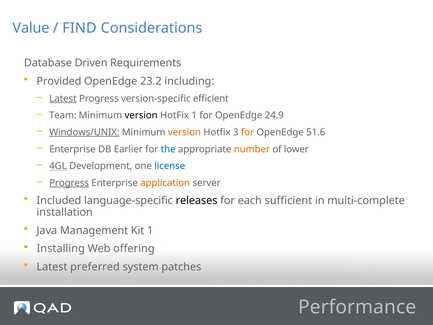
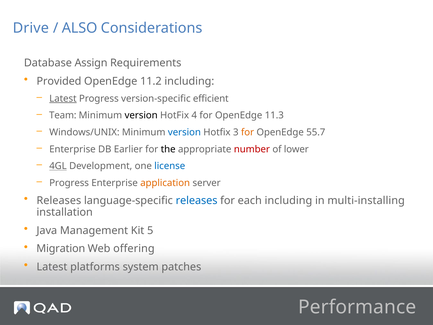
Value: Value -> Drive (31, 28)
FIND: FIND -> ALSO (80, 28)
Driven: Driven -> Assign (91, 63)
23.2: 23.2 -> 11.2 (151, 81)
HotFix 1: 1 -> 4 (194, 115)
24.9: 24.9 -> 11.3 (274, 115)
Windows/UNIX underline: present -> none (84, 132)
version colour: orange -> blue (184, 132)
51.6: 51.6 -> 55.7 (316, 132)
the colour: blue -> black (168, 149)
number colour: orange -> red (252, 149)
Progress underline: present -> none (69, 183)
Included: Included -> Releases (59, 200)
releases colour: black -> blue (197, 200)
each sufficient: sufficient -> including (288, 200)
multi-complete: multi-complete -> multi-installing (366, 200)
Kit 1: 1 -> 5 (150, 230)
Installing: Installing -> Migration (61, 248)
preferred: preferred -> platforms (95, 267)
